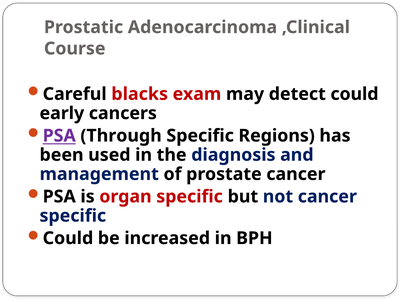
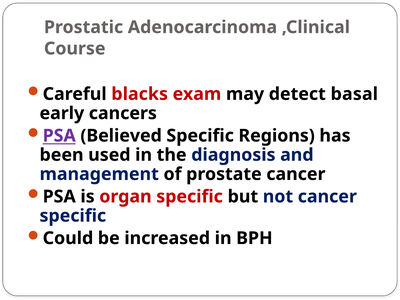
detect could: could -> basal (354, 94)
Through: Through -> Believed (121, 136)
